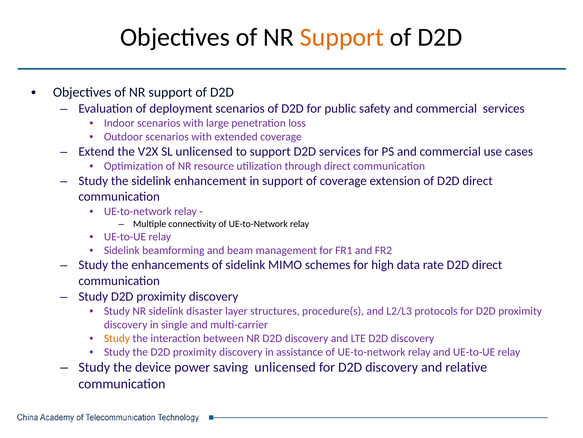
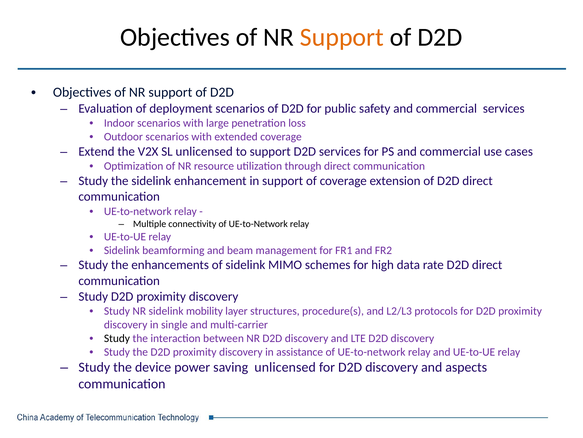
disaster: disaster -> mobility (204, 311)
Study colour: orange -> black (117, 338)
relative: relative -> aspects (466, 367)
